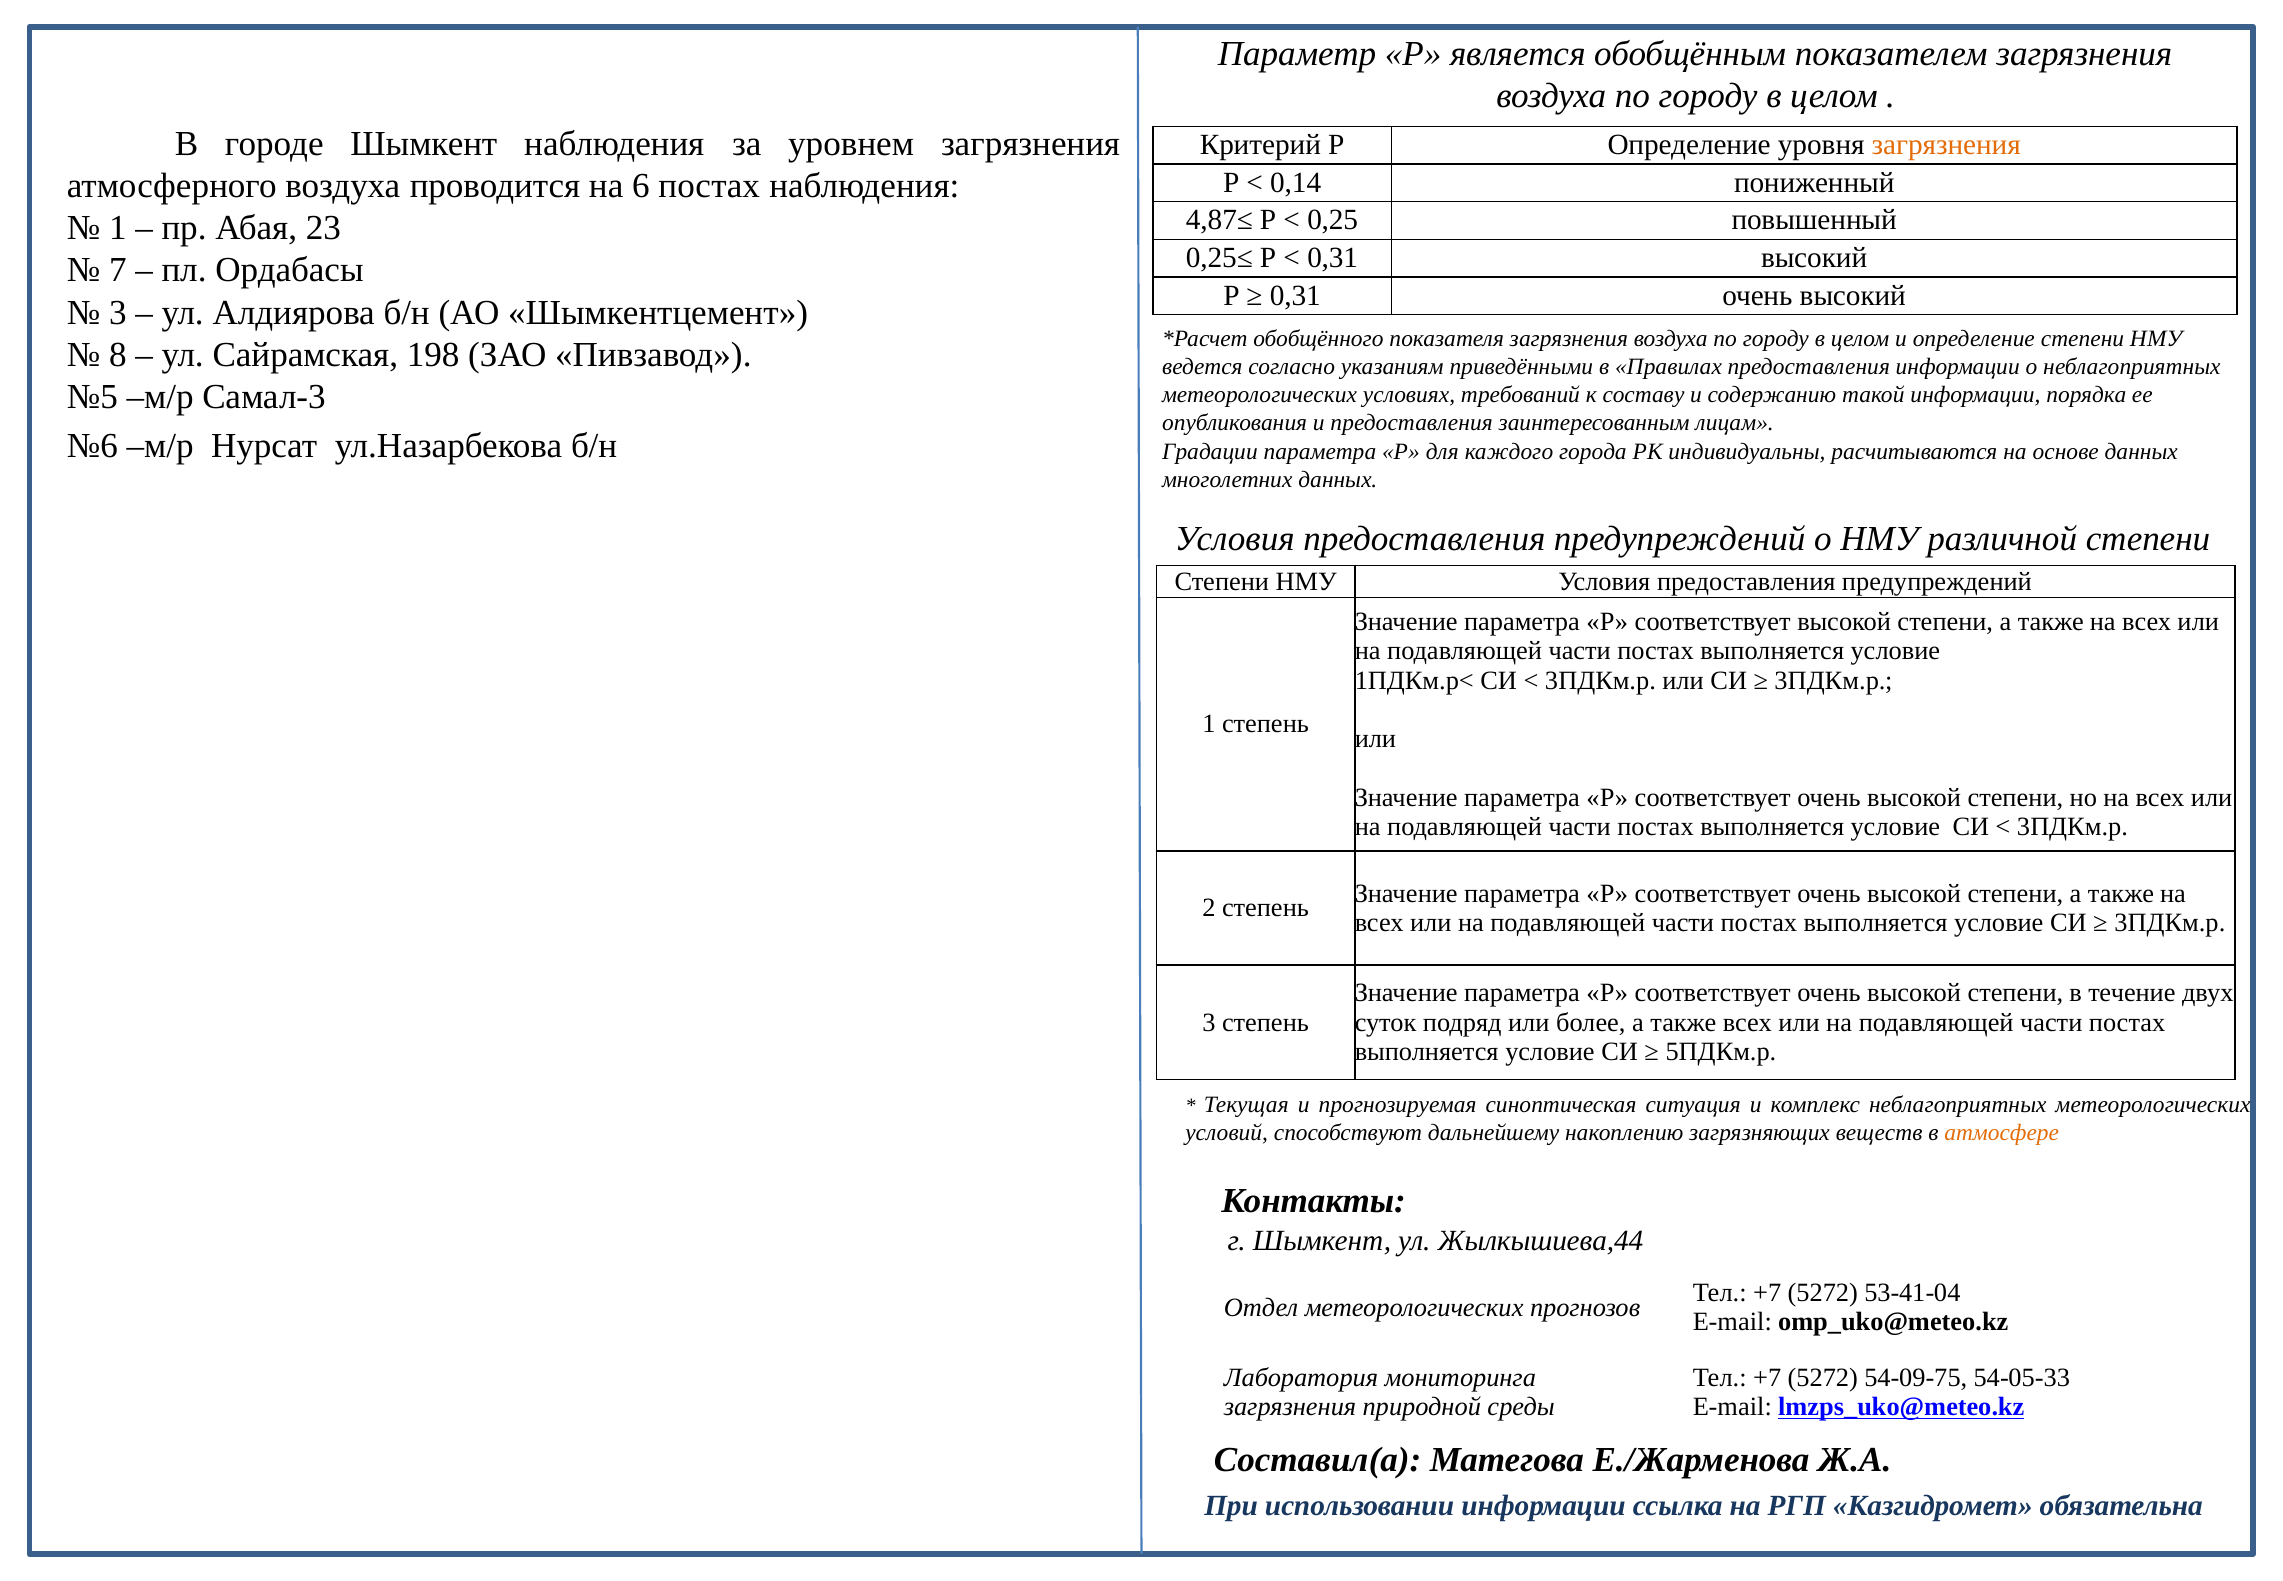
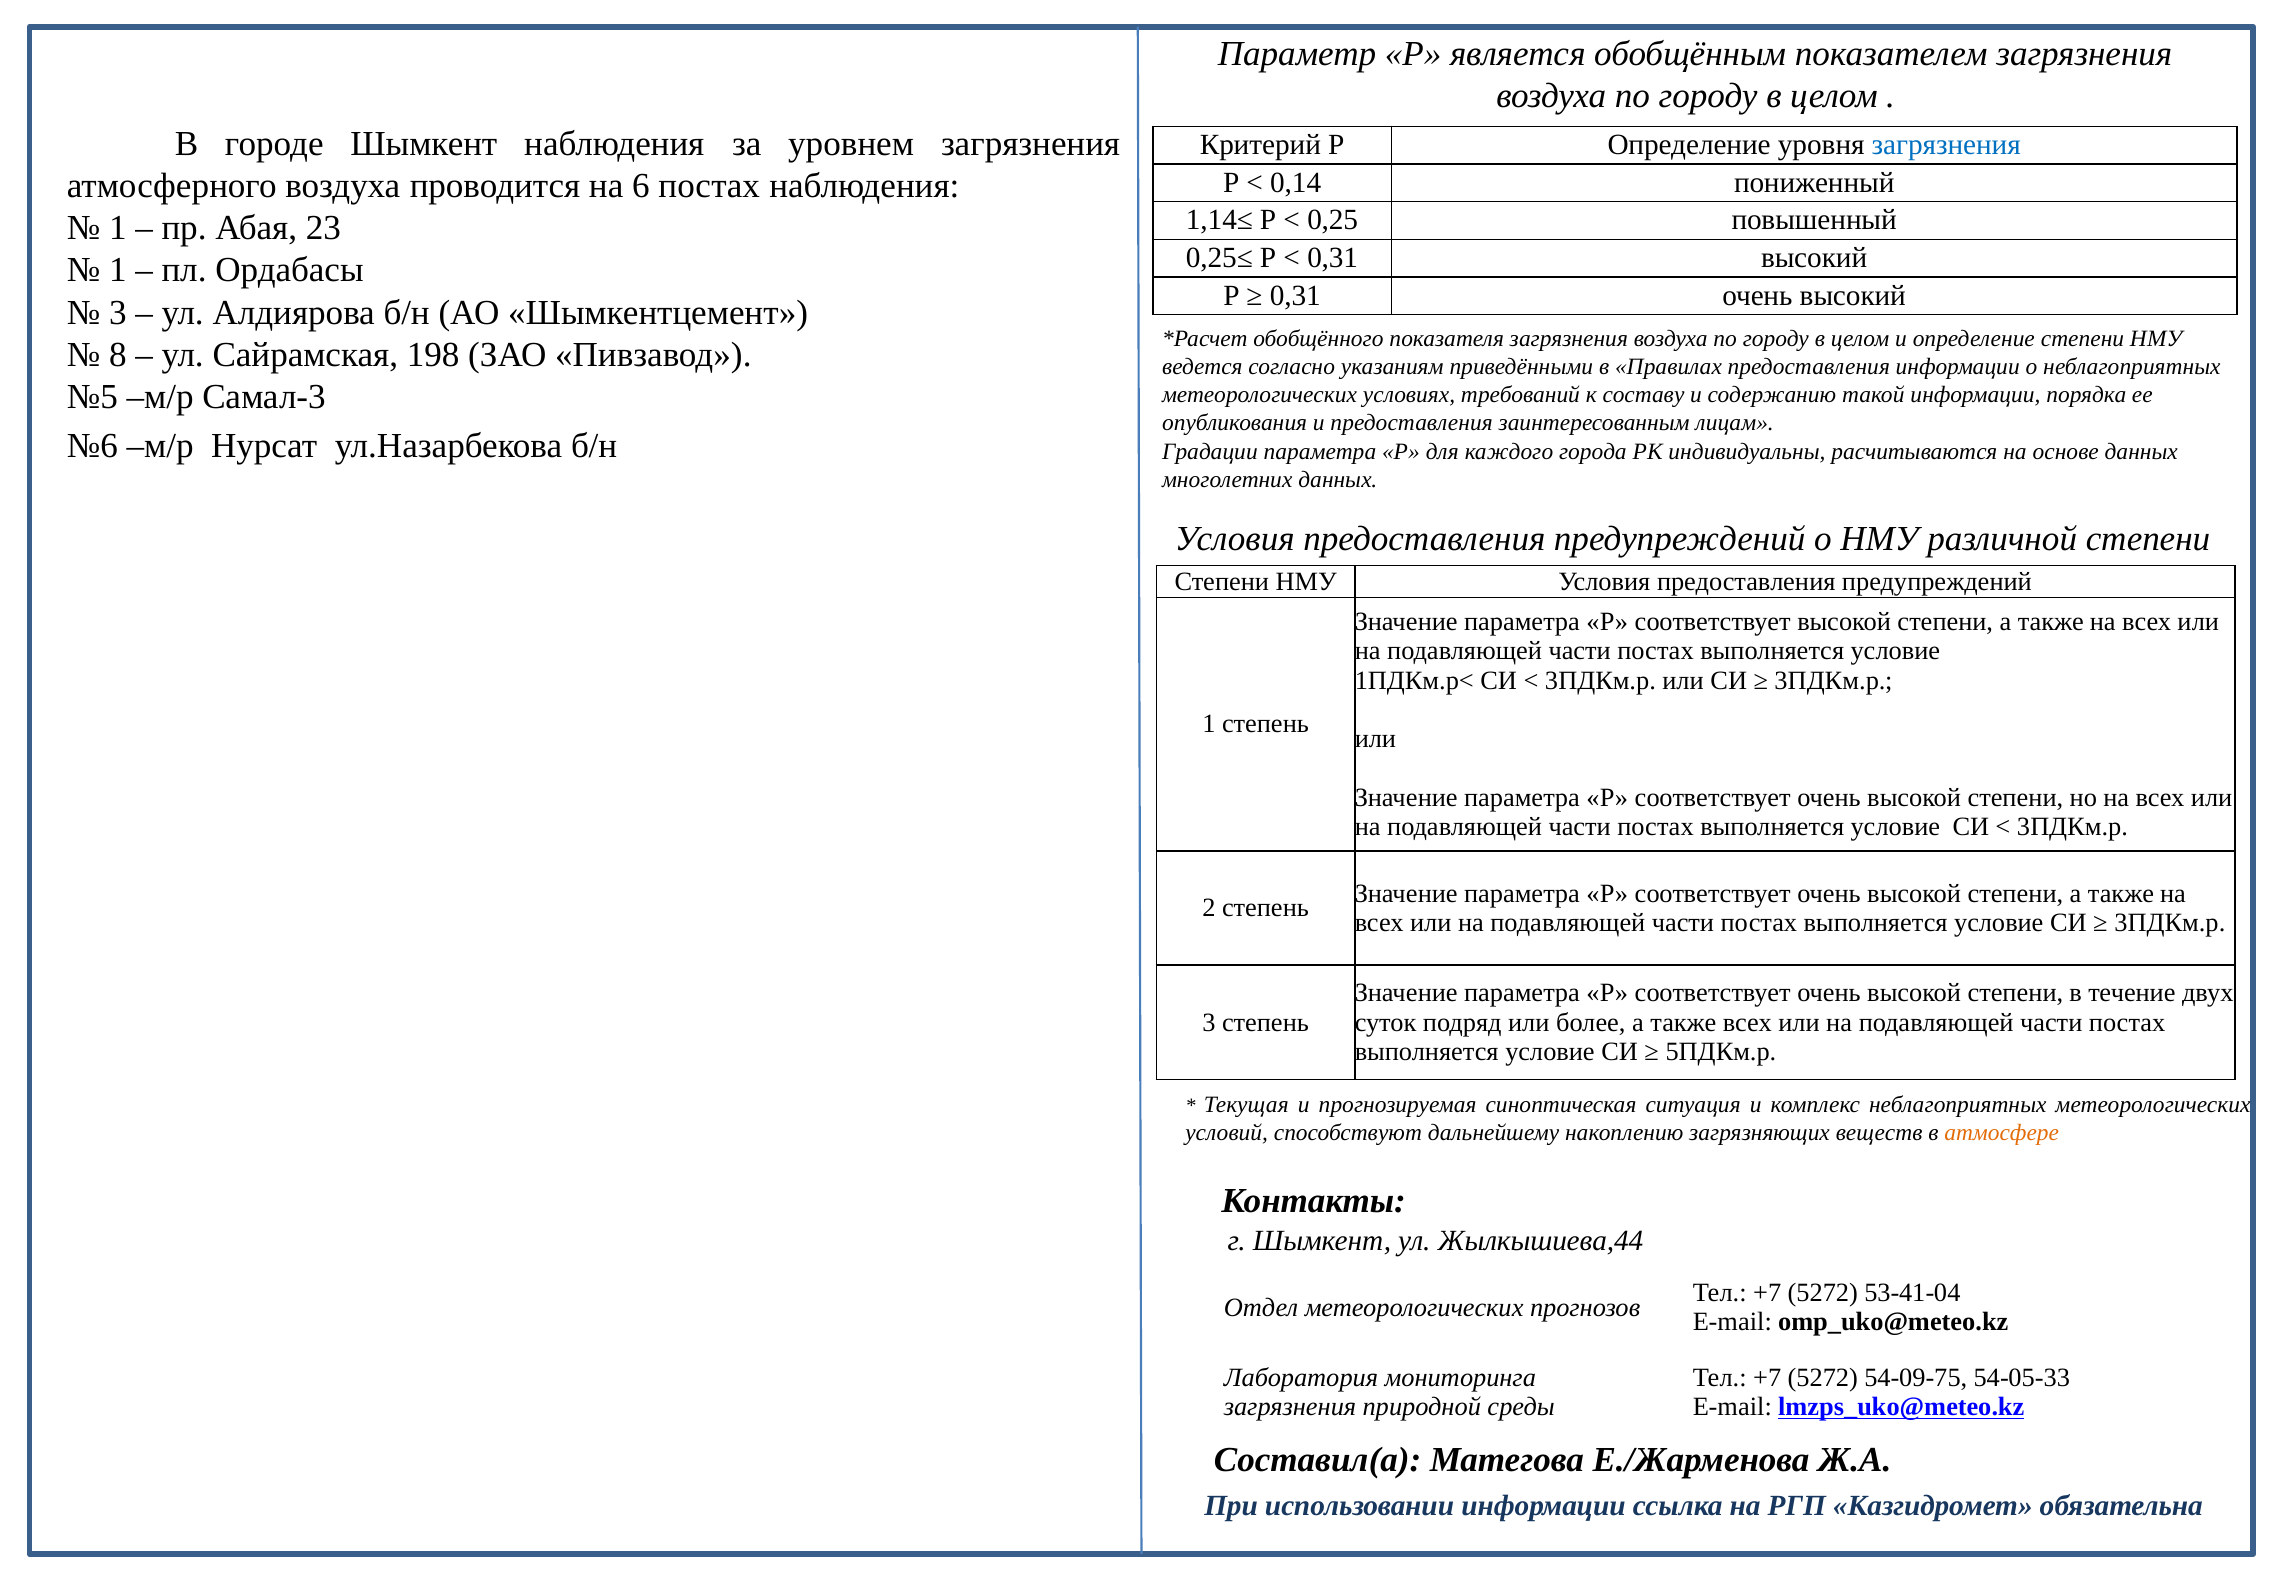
загрязнения colour: orange -> blue (1946, 145)
4,87≤: 4,87≤ -> 1,14≤ (1219, 220)
7: 7 -> 1 (118, 270)
